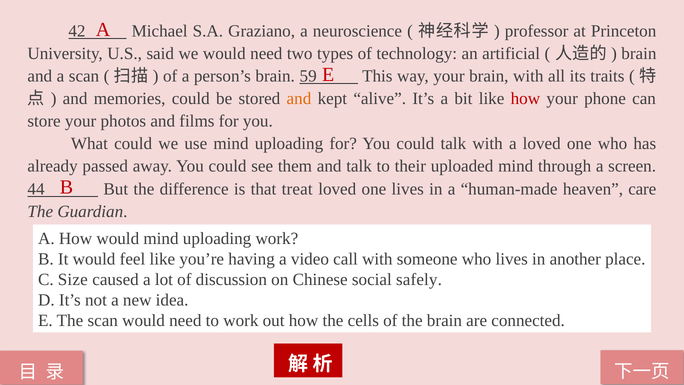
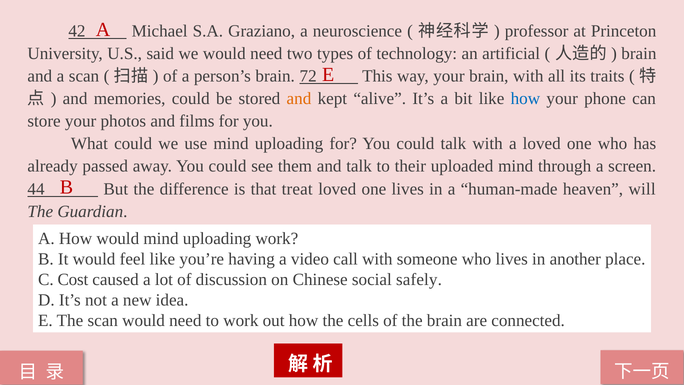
59: 59 -> 72 (308, 76)
how colour: red -> blue (525, 99)
care: care -> will (642, 189)
Size: Size -> Cost (73, 279)
